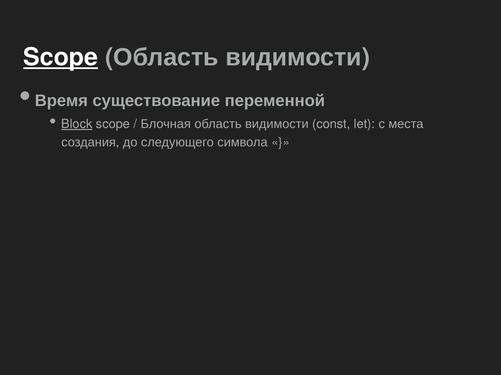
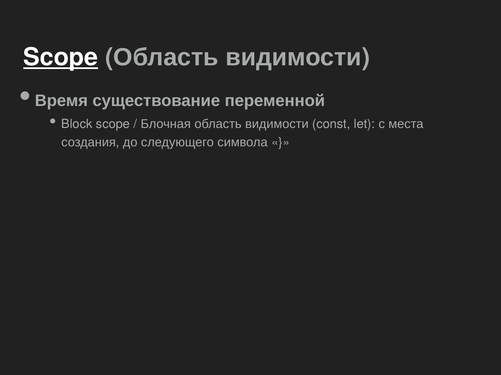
Block underline: present -> none (77, 124)
